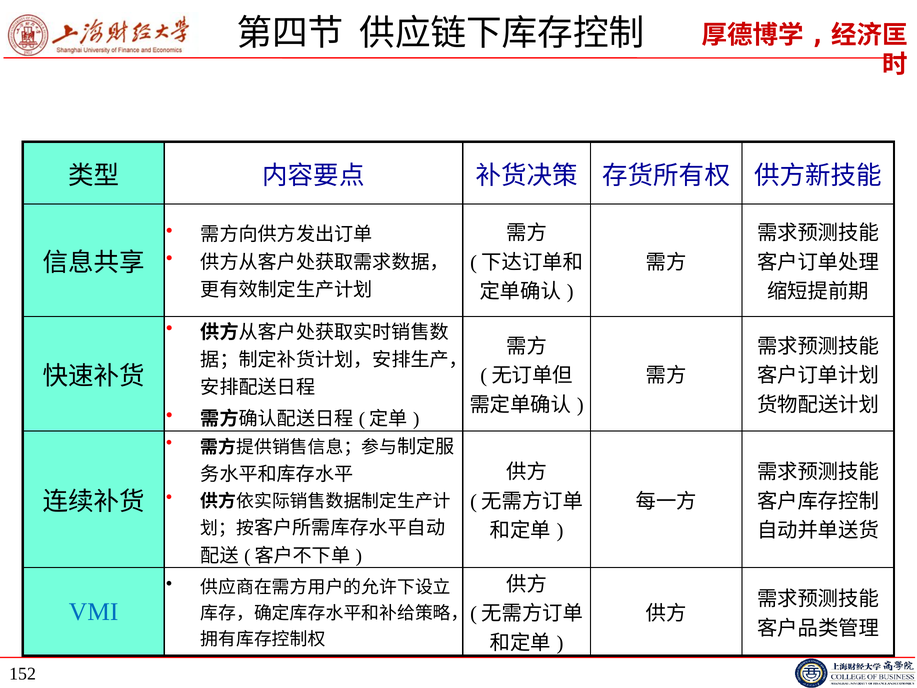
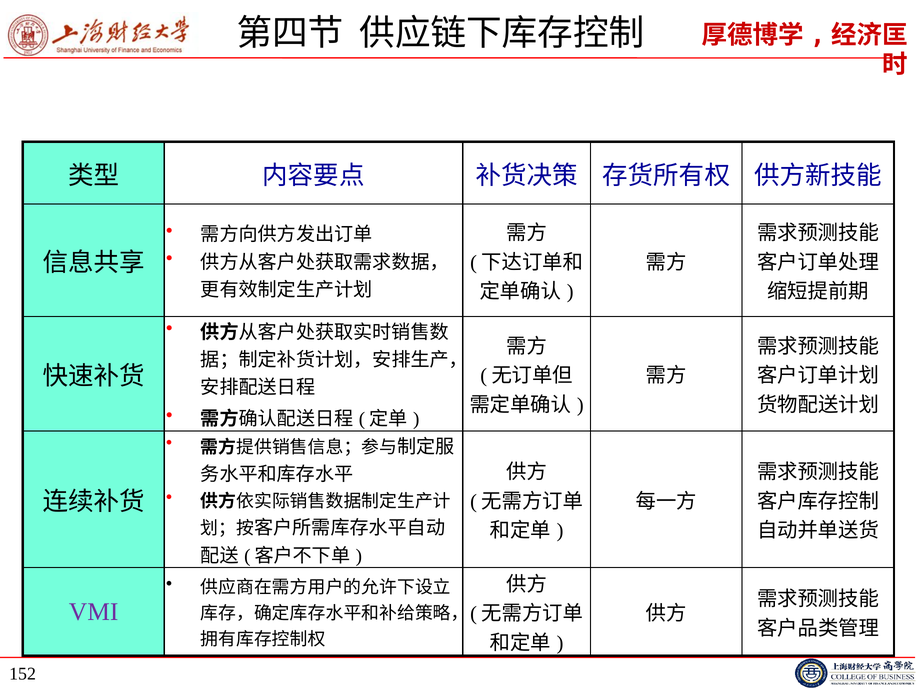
VMI colour: blue -> purple (94, 612)
